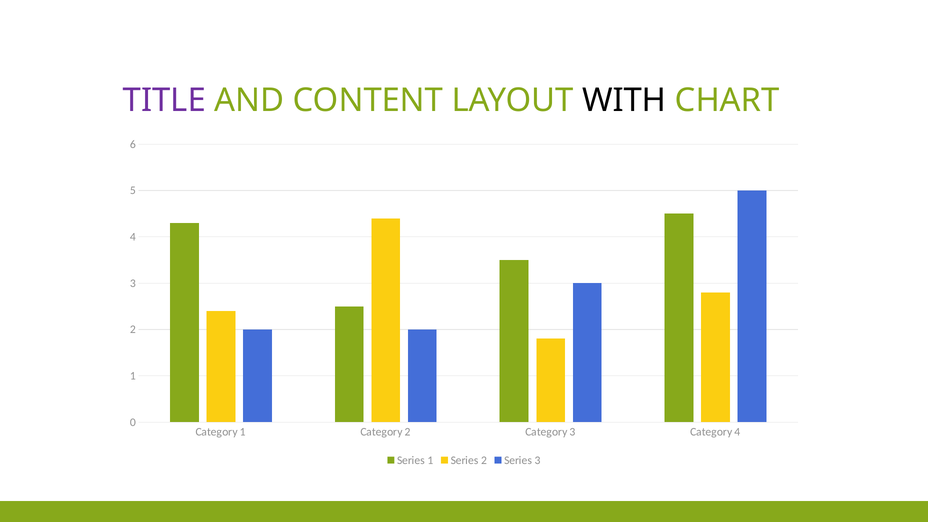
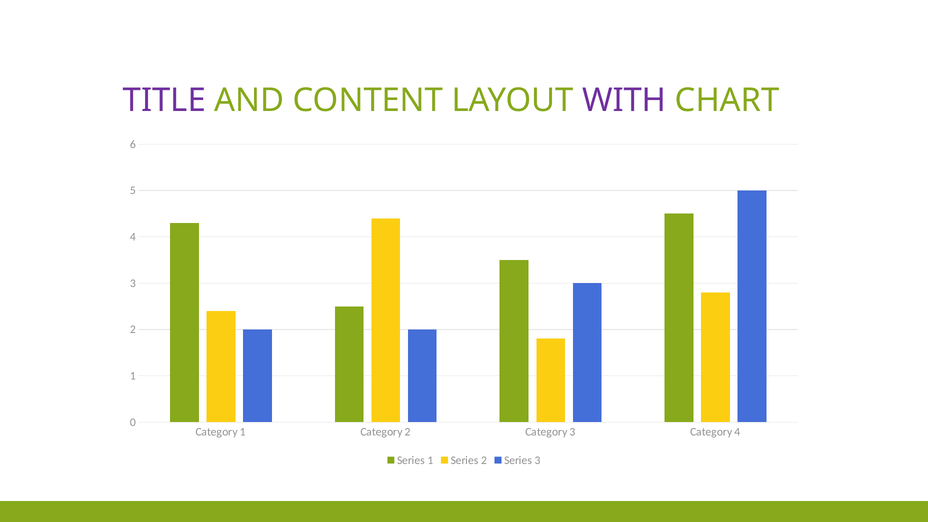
WITH colour: black -> purple (624, 100)
